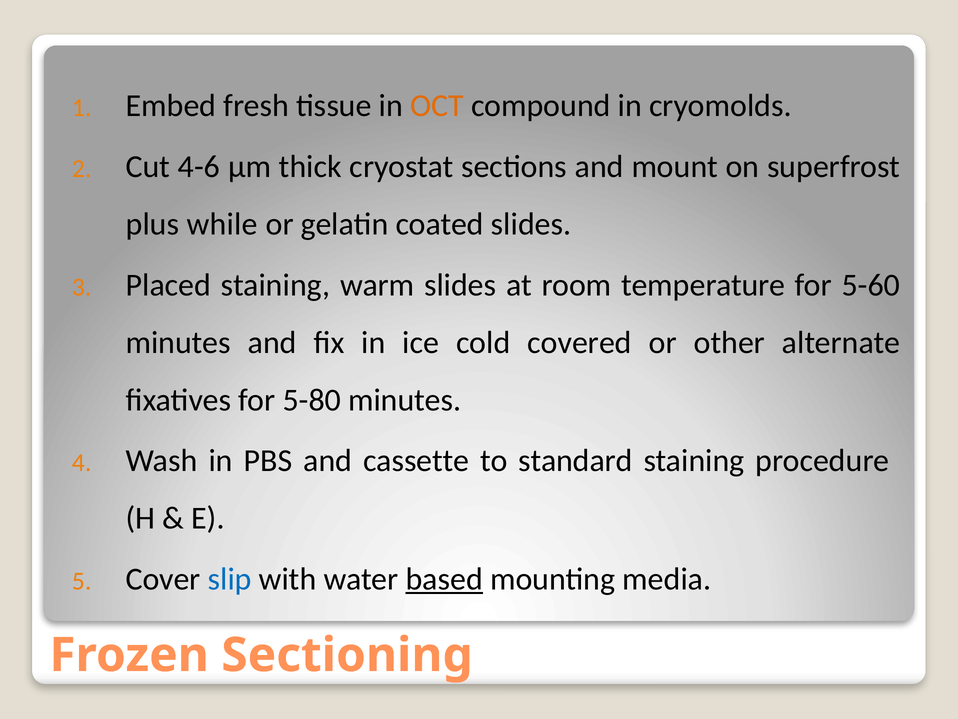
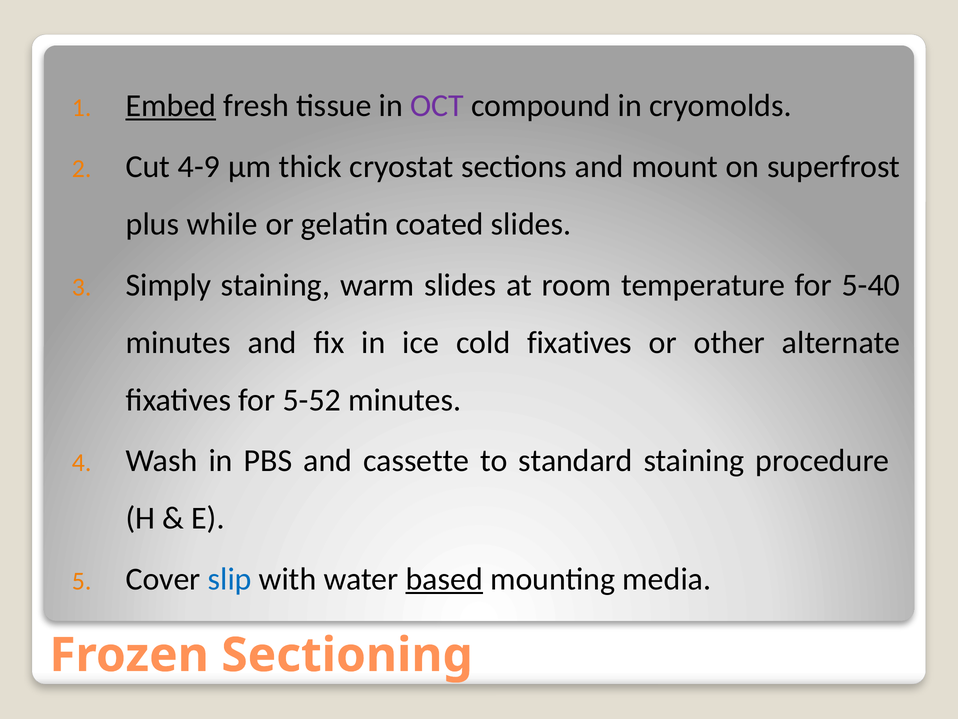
Embed underline: none -> present (171, 106)
OCT colour: orange -> purple (437, 106)
4-6: 4-6 -> 4-9 (199, 166)
Placed: Placed -> Simply (168, 285)
5-60: 5-60 -> 5-40 (871, 285)
cold covered: covered -> fixatives (580, 342)
5-80: 5-80 -> 5-52 (312, 400)
